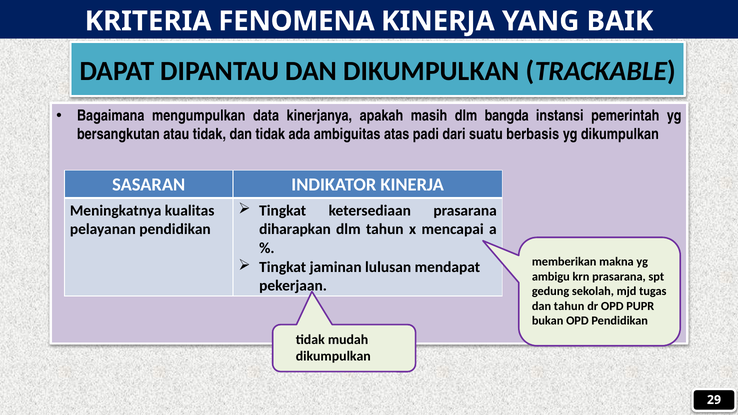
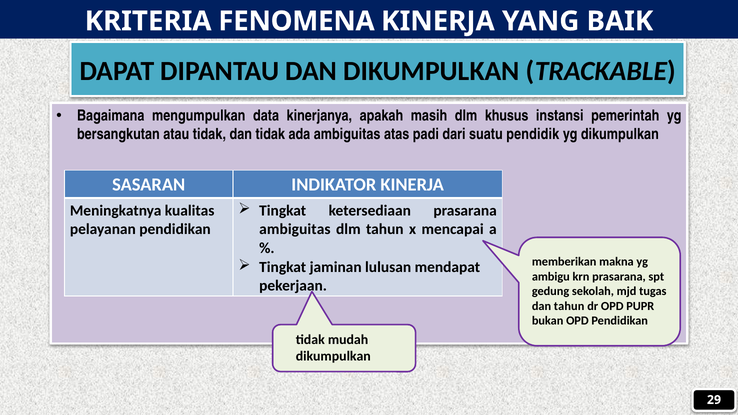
bangda: bangda -> khusus (507, 116)
berbasis: berbasis -> pendidik (533, 134)
diharapkan: diharapkan -> ambiguitas (295, 229)
